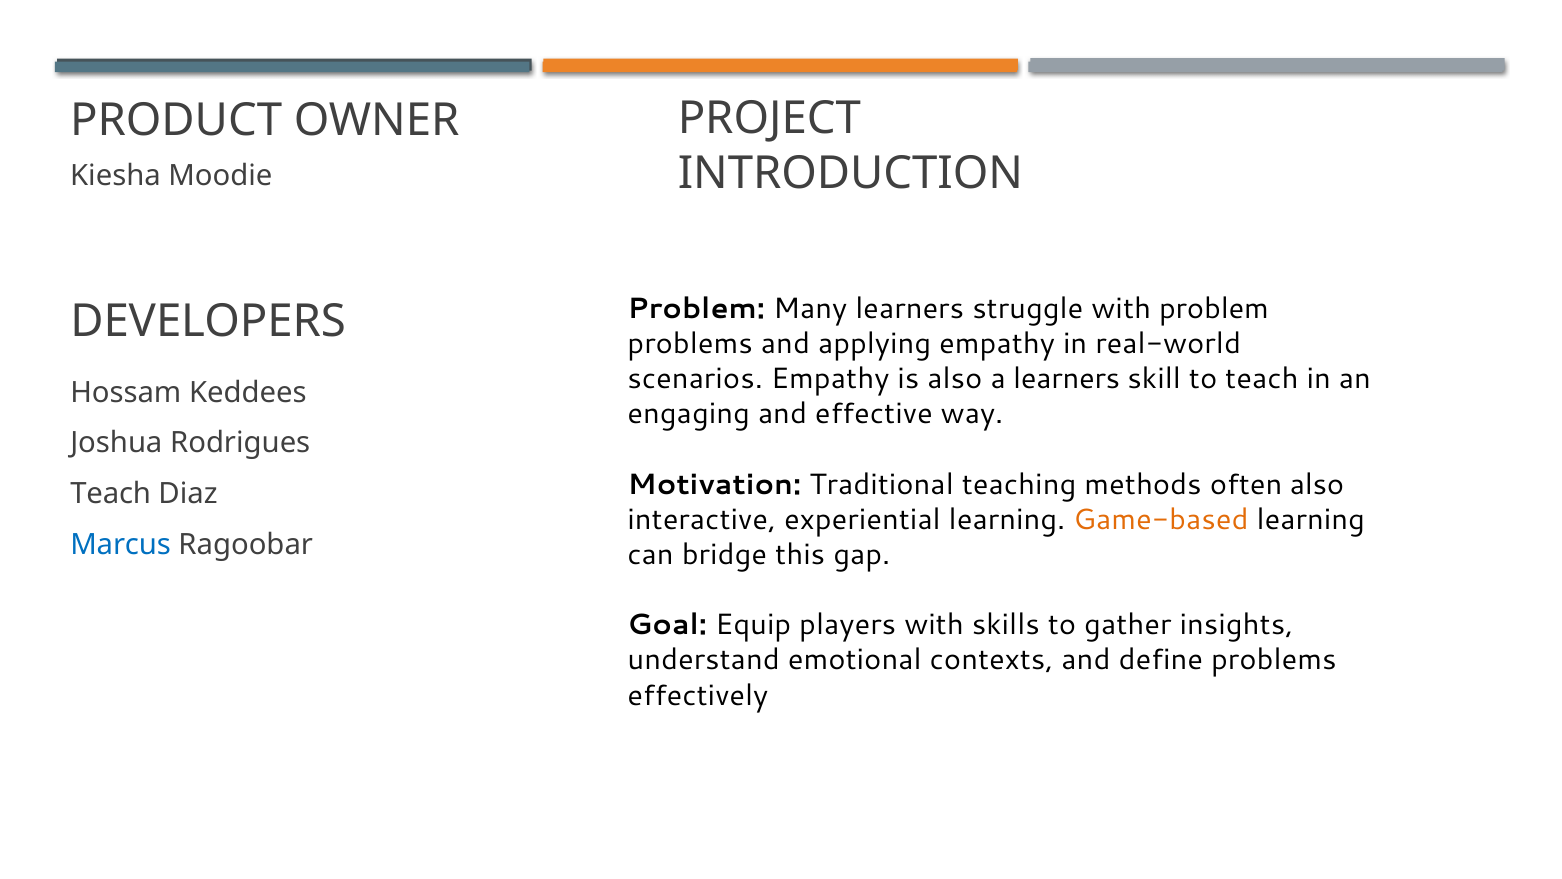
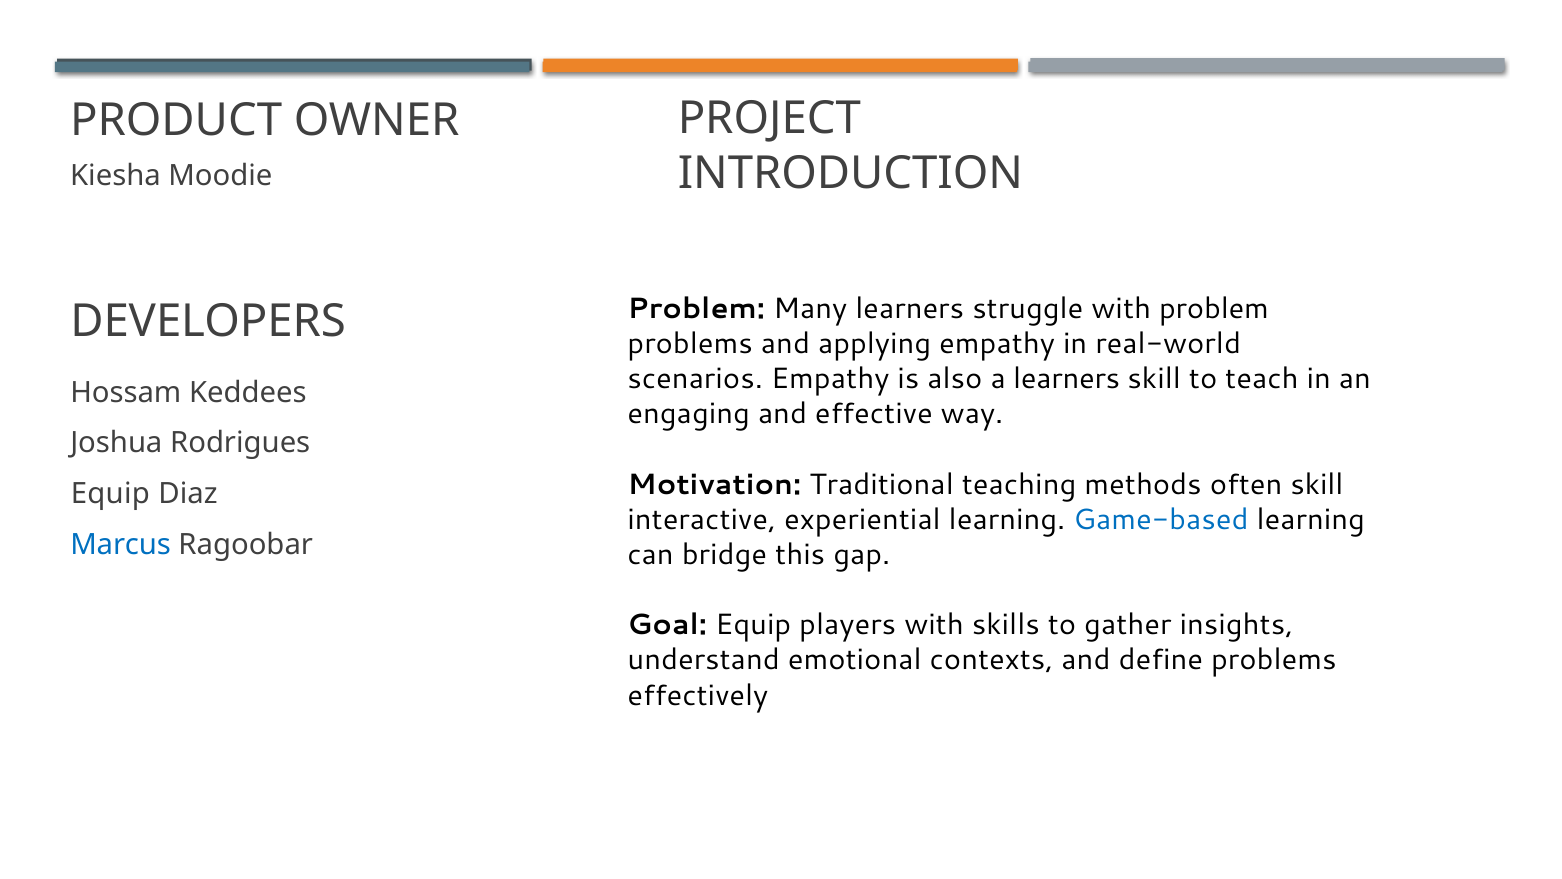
often also: also -> skill (1317, 484)
Teach: Teach -> Equip (110, 494)
Game-based colour: orange -> blue (1161, 519)
